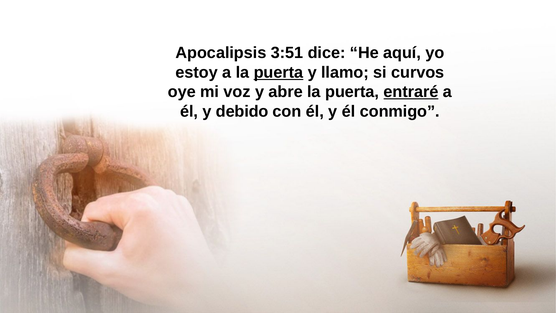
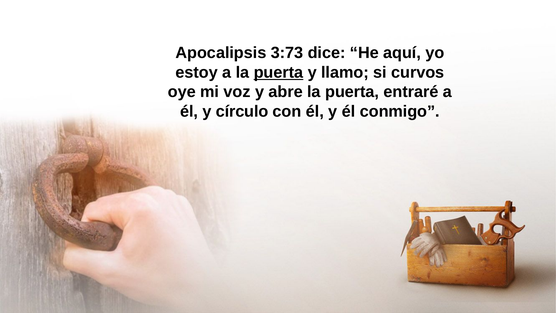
3:51: 3:51 -> 3:73 (287, 53)
entraré underline: present -> none (411, 92)
debido: debido -> círculo (242, 111)
